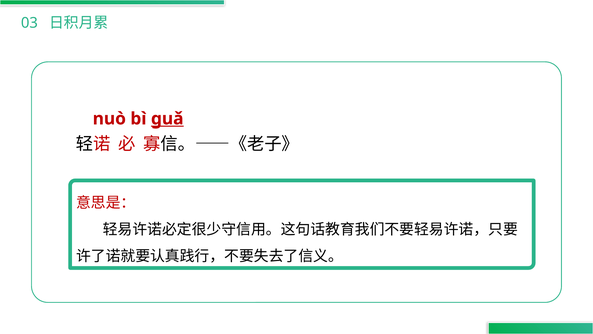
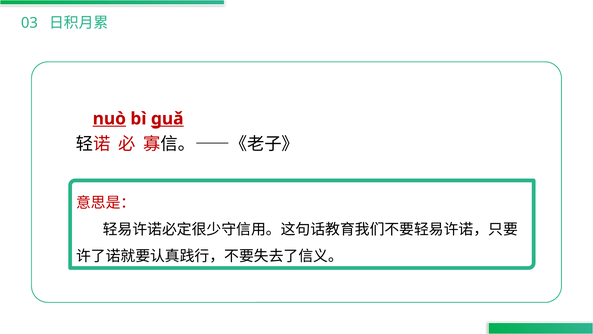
nuò underline: none -> present (109, 119)
